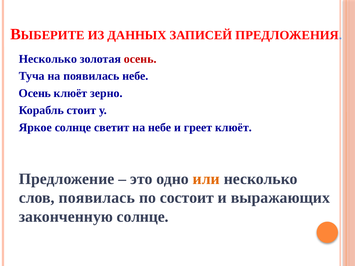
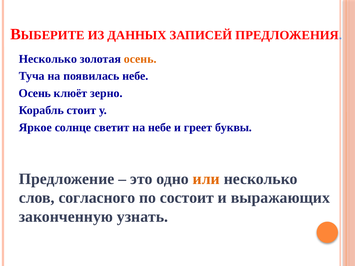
осень colour: red -> orange (140, 59)
греет клюёт: клюёт -> буквы (234, 128)
слов появилась: появилась -> согласного (97, 198)
законченную солнце: солнце -> узнать (143, 217)
